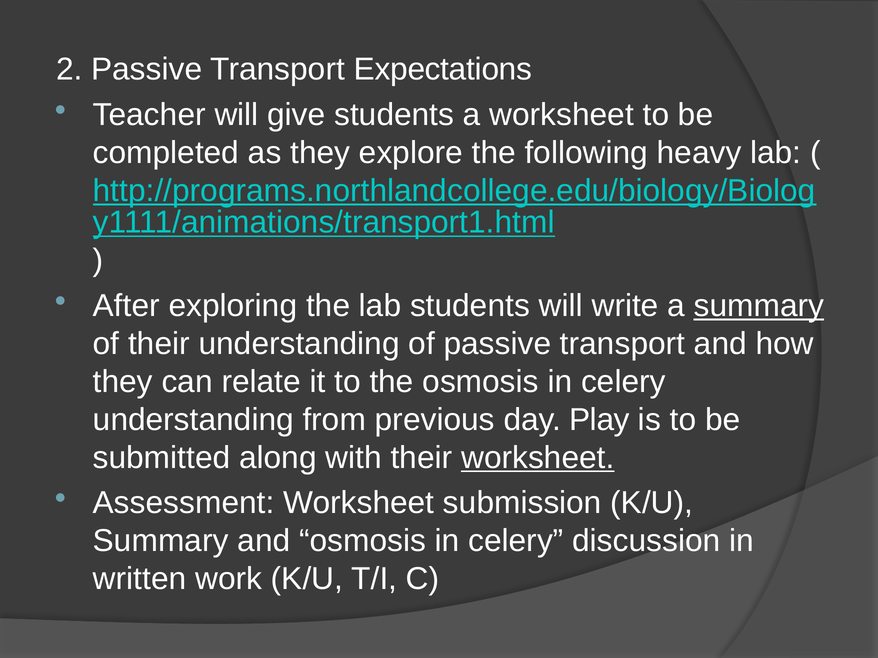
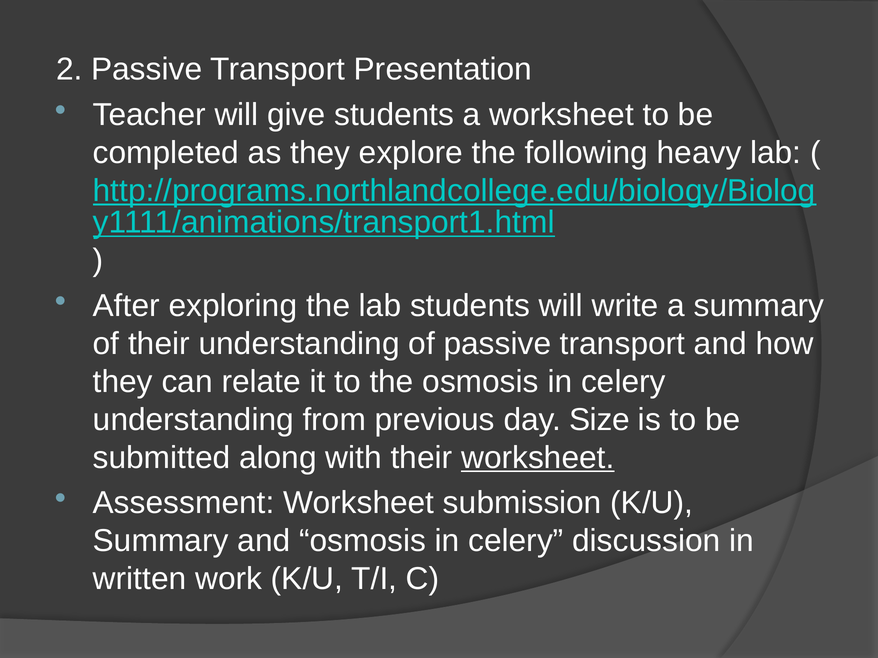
Expectations: Expectations -> Presentation (443, 69)
summary underline: present -> none (759, 306)
Play: Play -> Size (599, 420)
